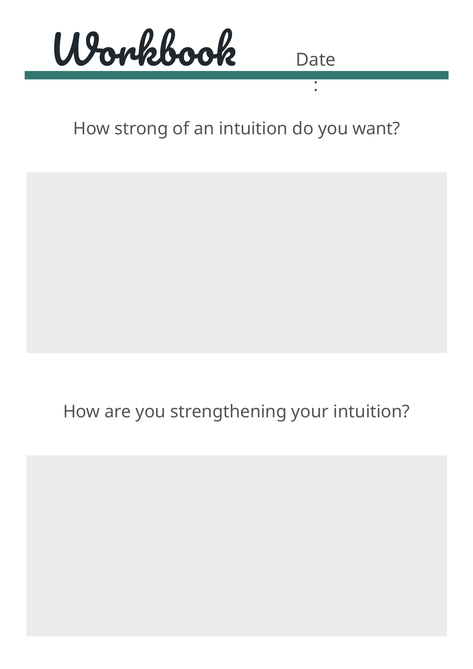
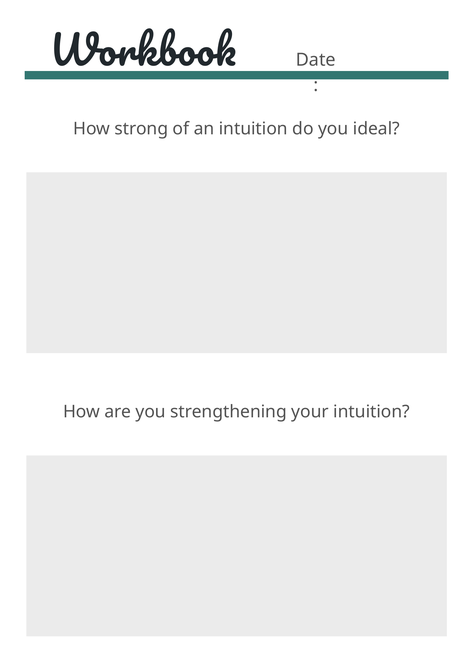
want: want -> ideal (376, 129)
